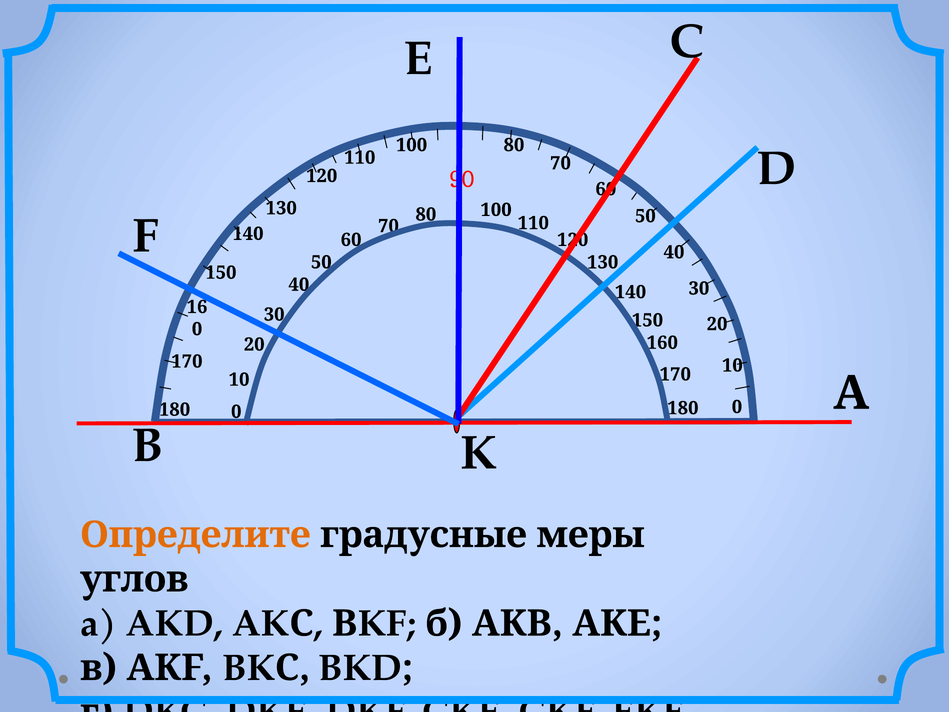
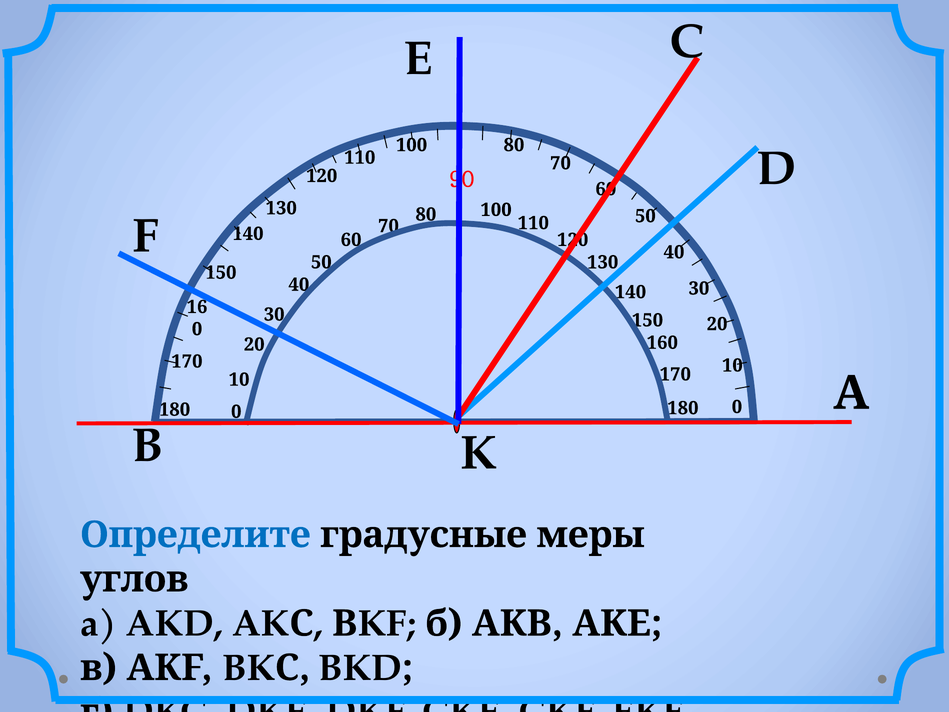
Определите colour: orange -> blue (195, 535)
